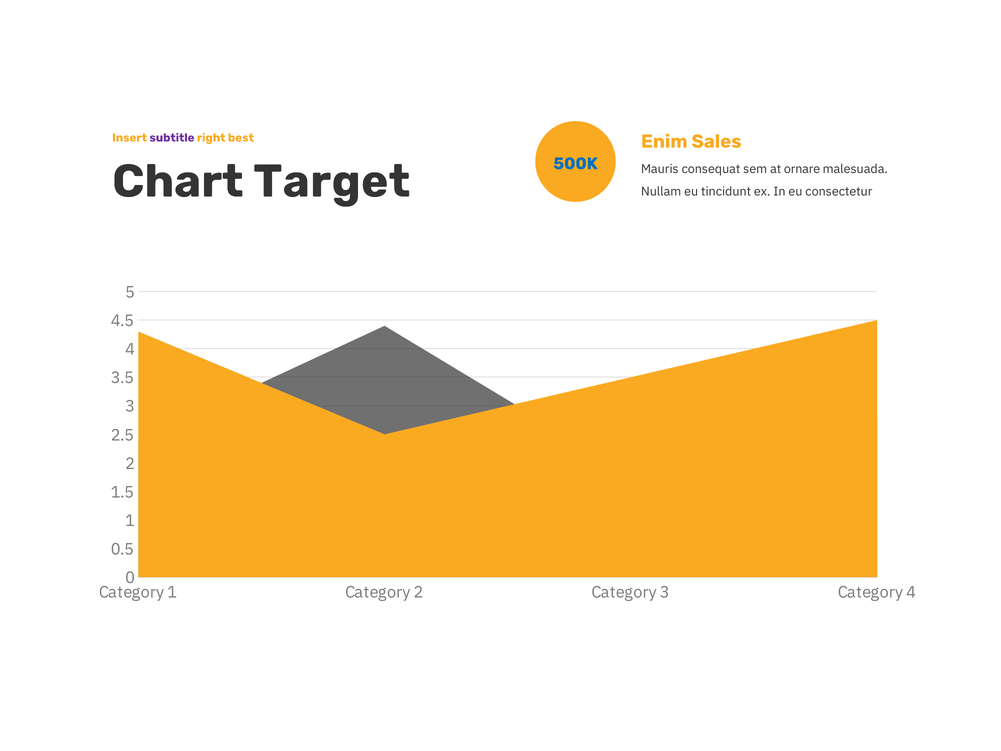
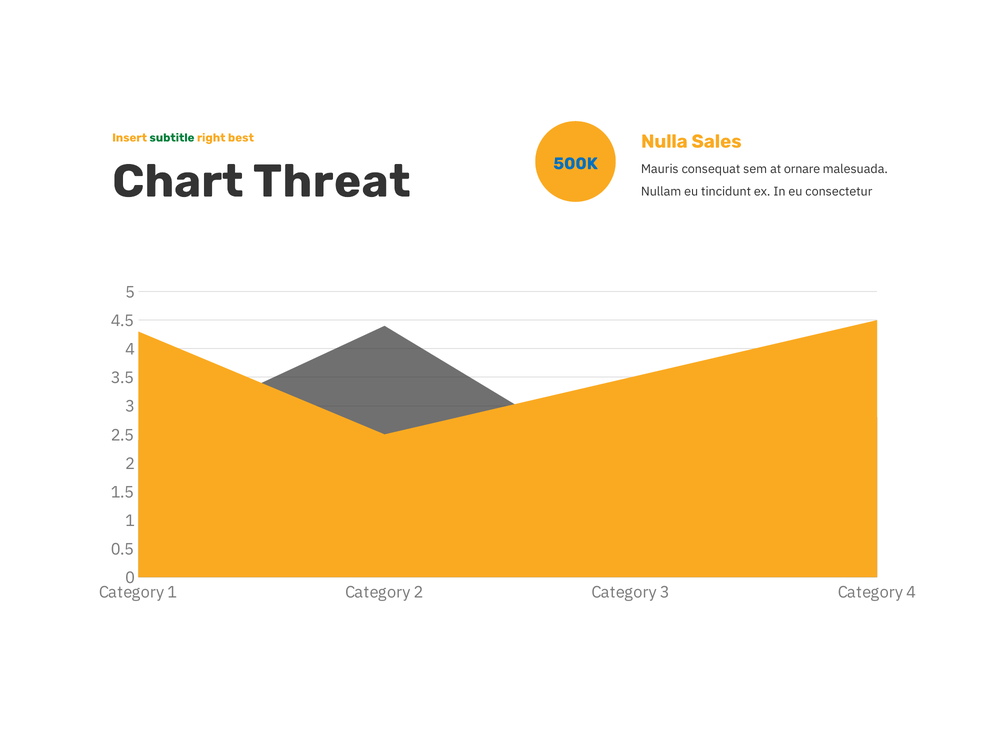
subtitle colour: purple -> green (172, 138)
Enim: Enim -> Nulla (664, 141)
Target: Target -> Threat (332, 181)
